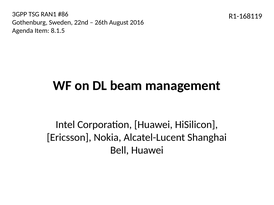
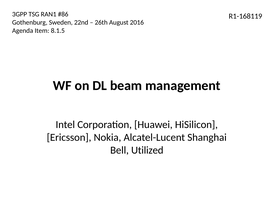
Bell Huawei: Huawei -> Utilized (147, 151)
